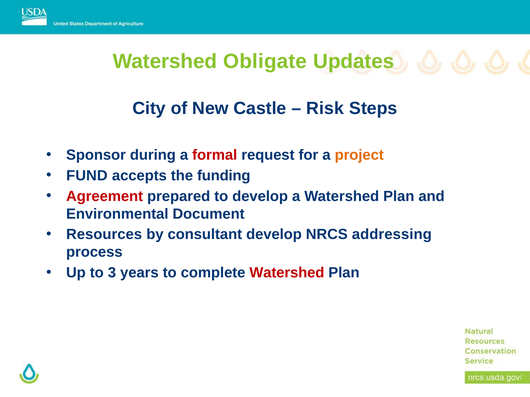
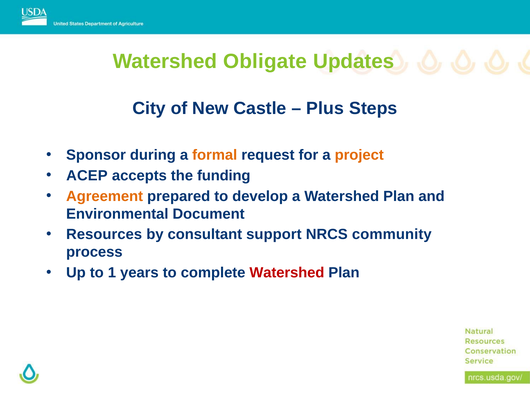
Risk: Risk -> Plus (325, 108)
formal colour: red -> orange (215, 155)
FUND: FUND -> ACEP (87, 176)
Agreement colour: red -> orange (105, 196)
consultant develop: develop -> support (274, 235)
addressing: addressing -> community (392, 235)
3: 3 -> 1 (112, 273)
